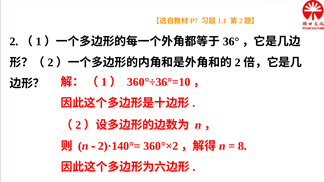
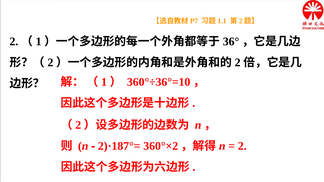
2)·140°=: 2)·140°= -> 2)·187°= (119, 146)
8: 8 -> 2 (242, 146)
